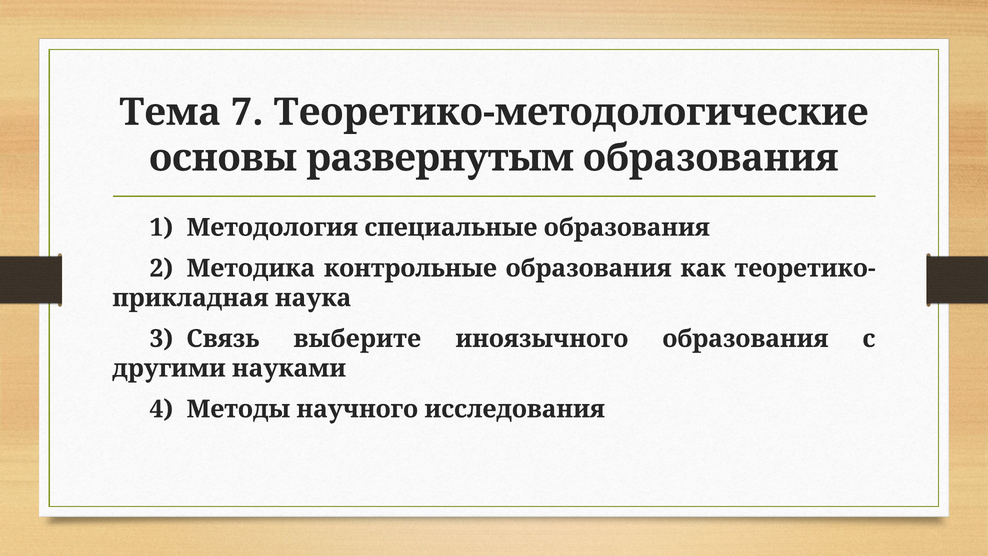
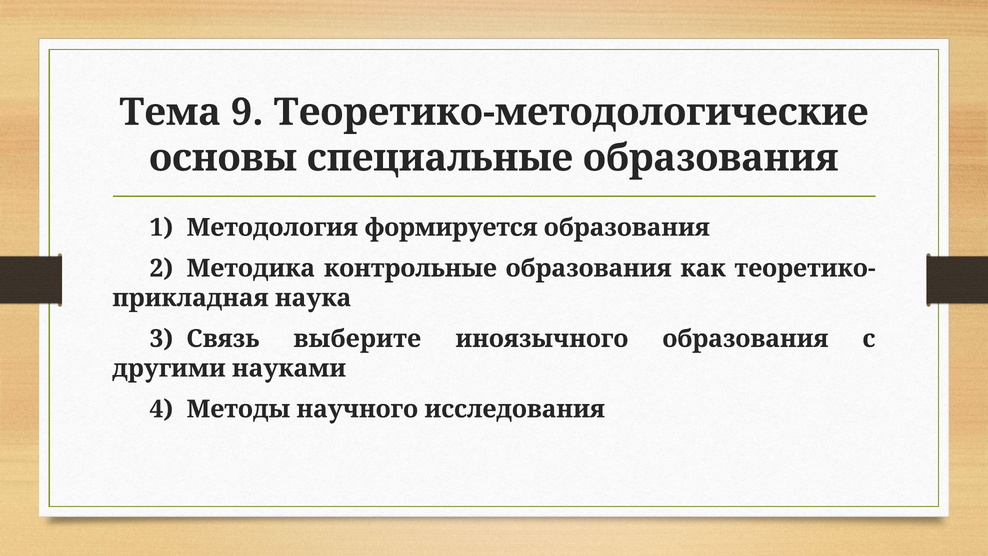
7: 7 -> 9 (247, 112)
развернутым: развернутым -> специальные (440, 158)
специальные: специальные -> формируется (451, 227)
